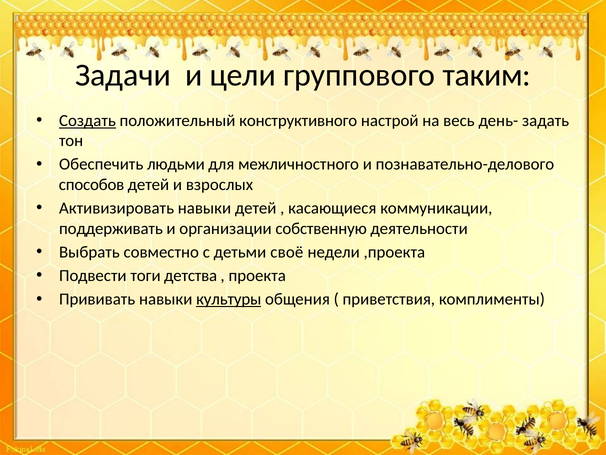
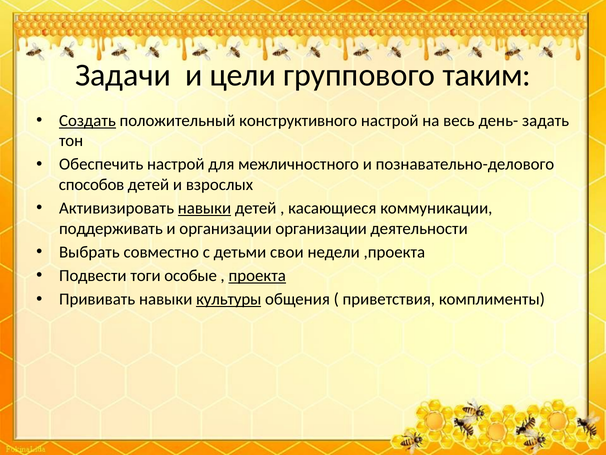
Обеспечить людьми: людьми -> настрой (176, 164)
навыки underline: none -> present (204, 208)
организации собственную: собственную -> организации (321, 228)
своё: своё -> свои (287, 252)
детства: детства -> особые (191, 275)
проекта underline: none -> present (257, 275)
